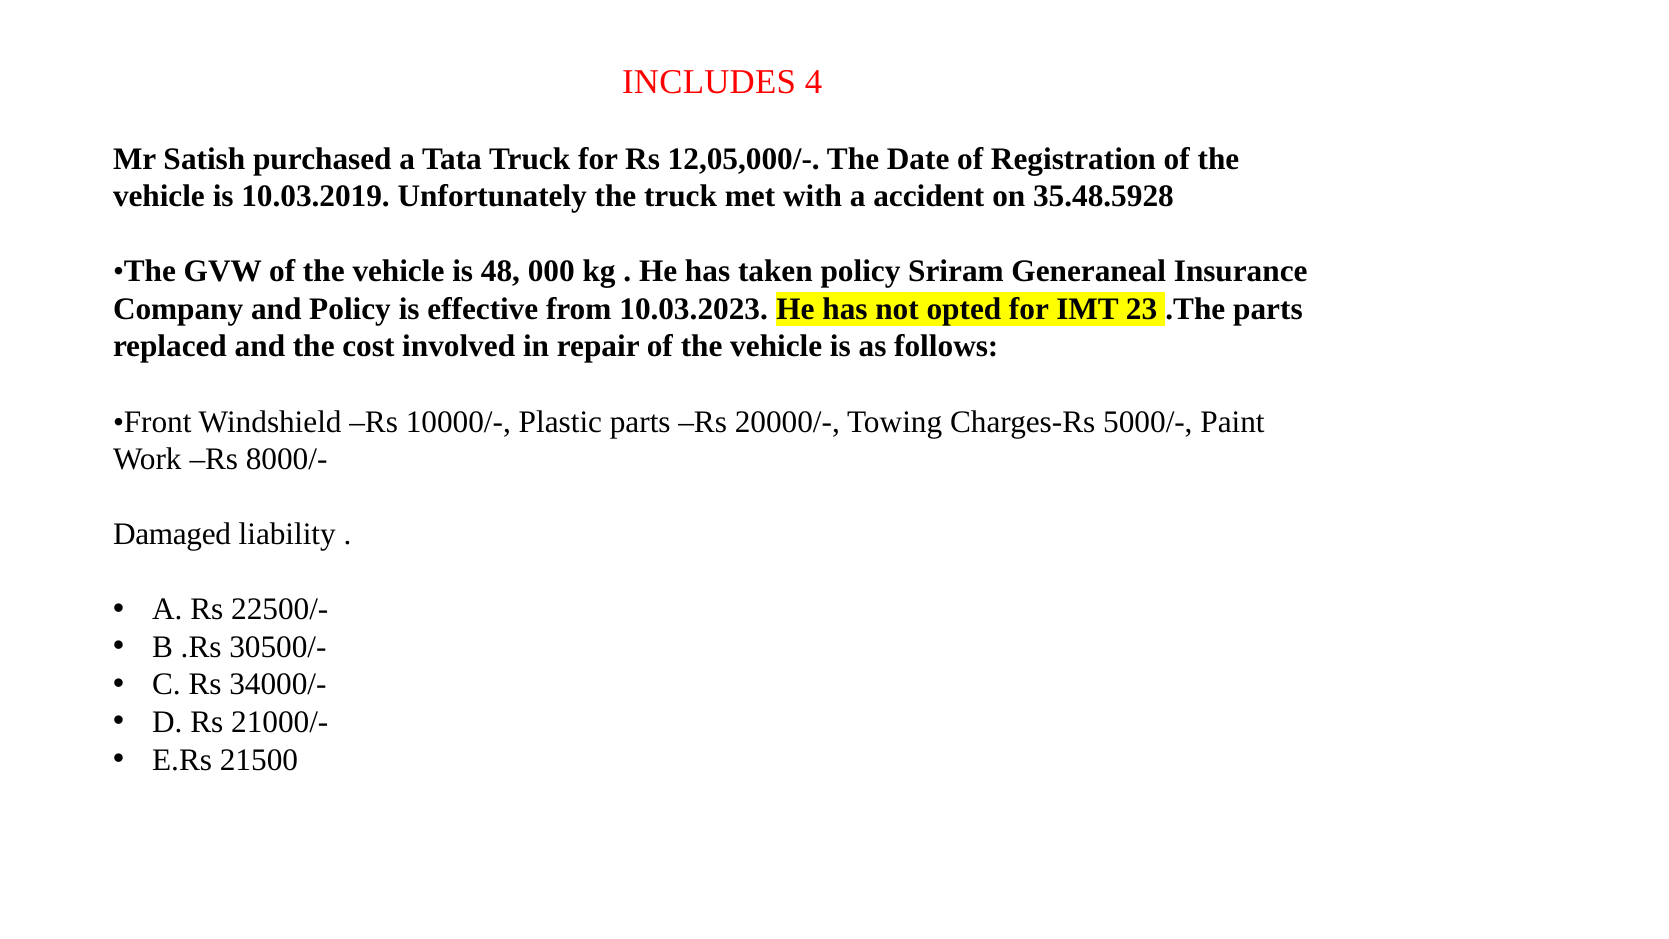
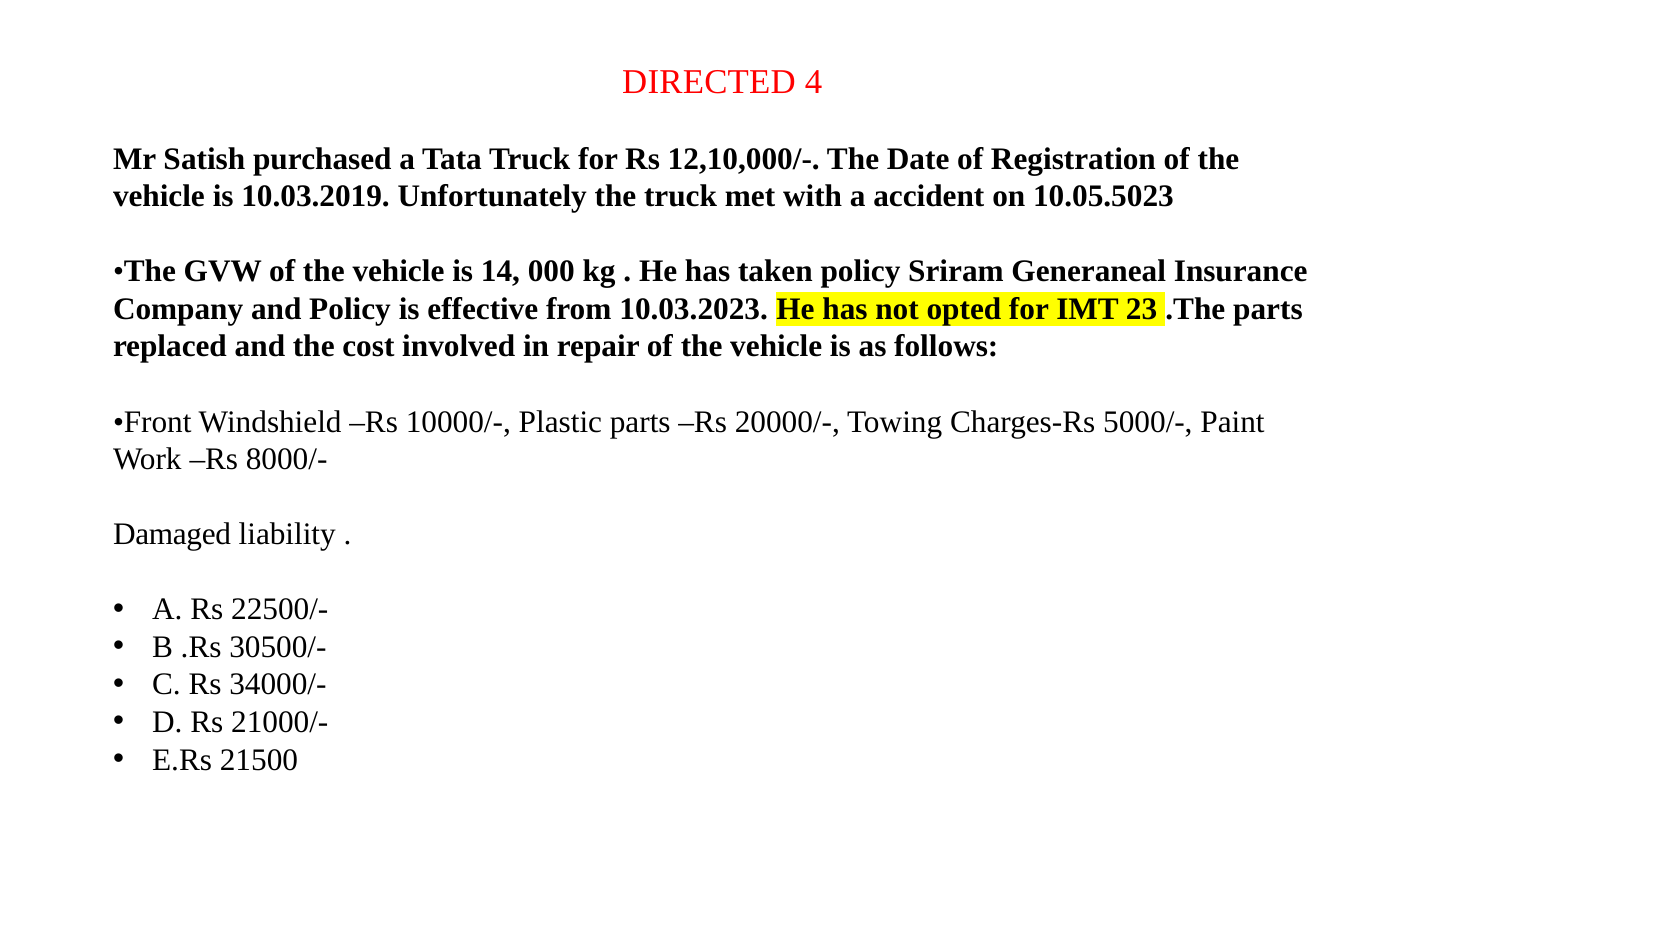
INCLUDES: INCLUDES -> DIRECTED (709, 82)
12,05,000/-: 12,05,000/- -> 12,10,000/- (744, 159)
35.48.5928: 35.48.5928 -> 10.05.5023 (1103, 196)
48: 48 -> 14 (500, 271)
